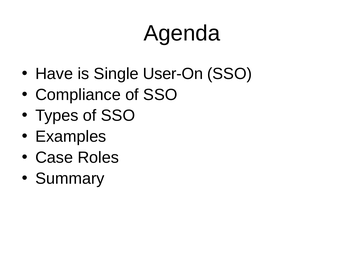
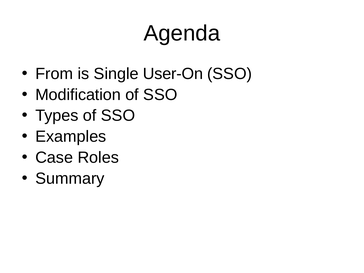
Have: Have -> From (54, 74)
Compliance: Compliance -> Modification (78, 95)
